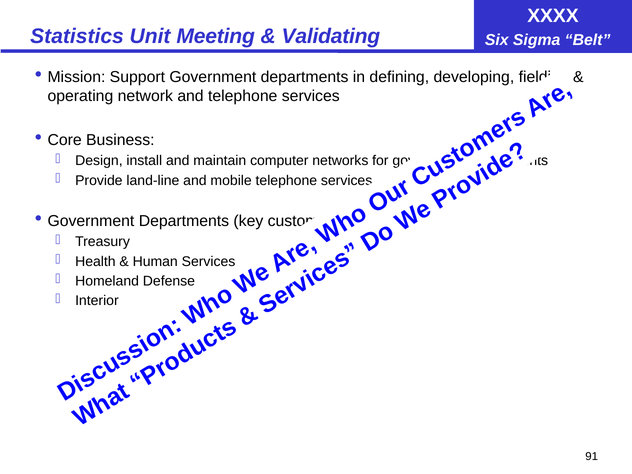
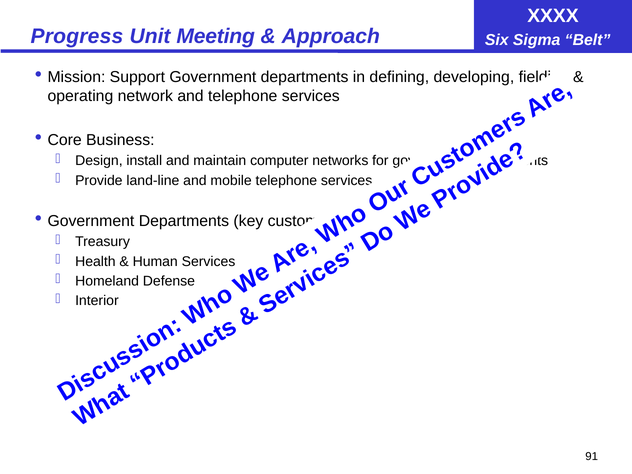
Statistics: Statistics -> Progress (77, 36)
Validating: Validating -> Approach (331, 36)
